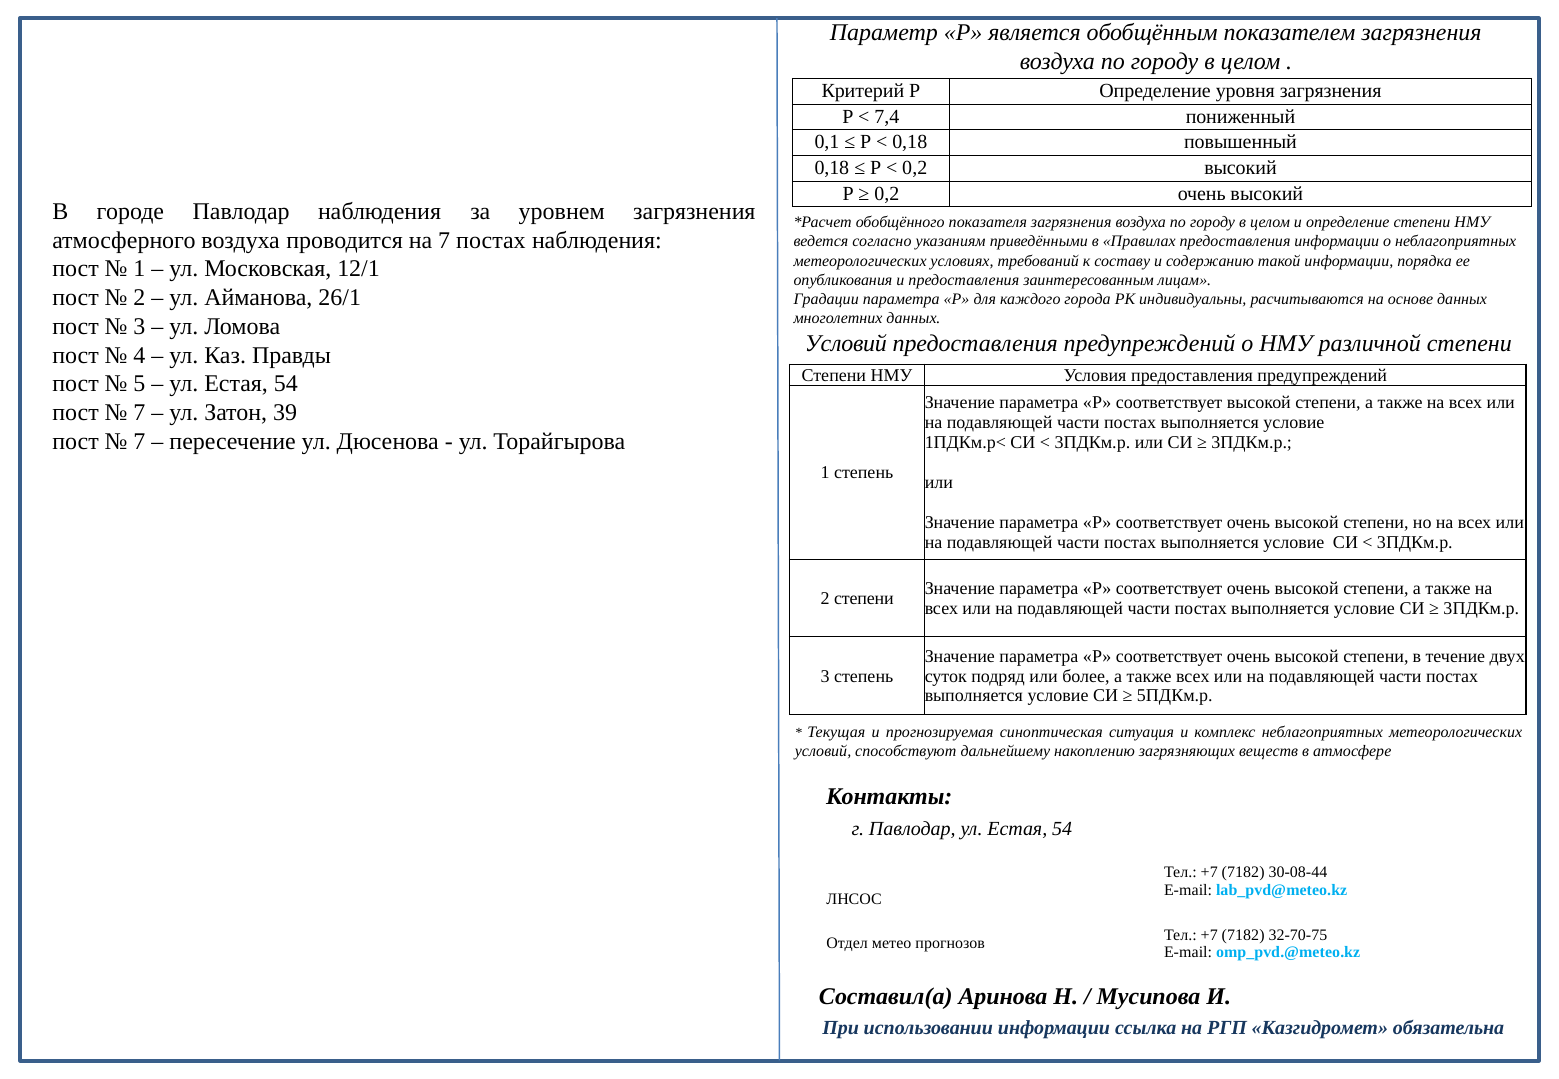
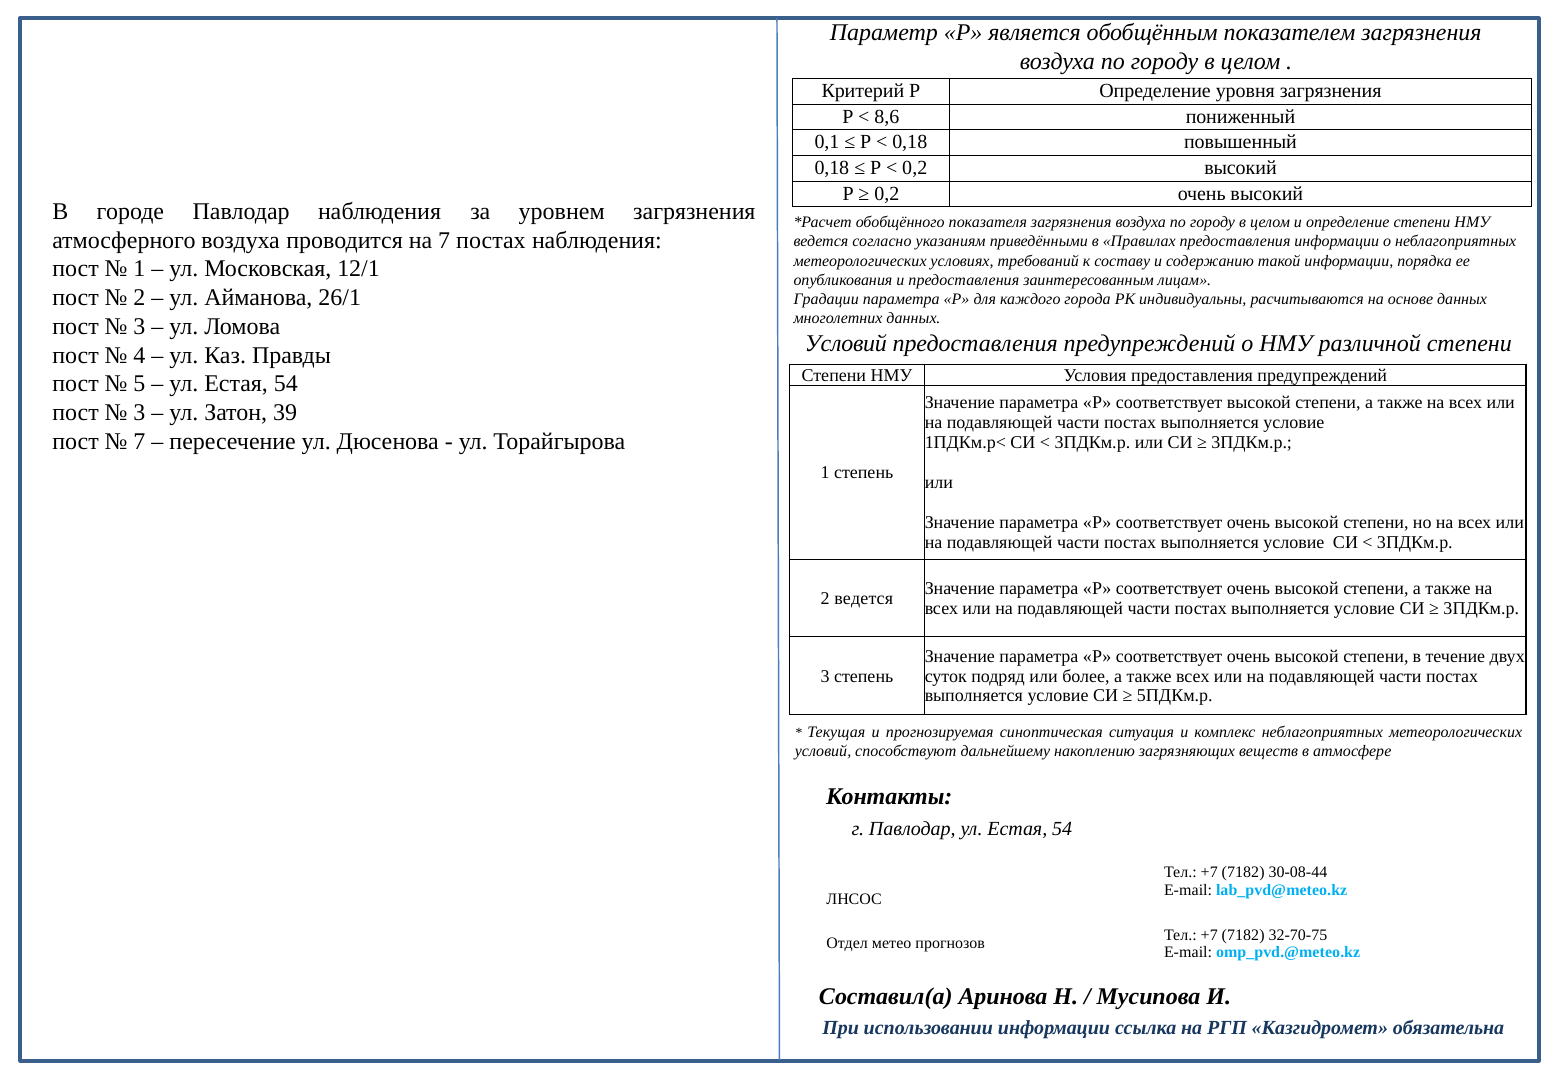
7,4: 7,4 -> 8,6 (887, 117)
7: 7 -> 3 (139, 413)
2 степени: степени -> ведется (864, 598)
